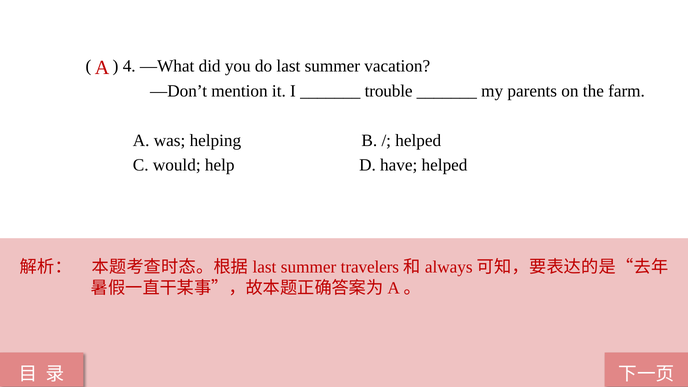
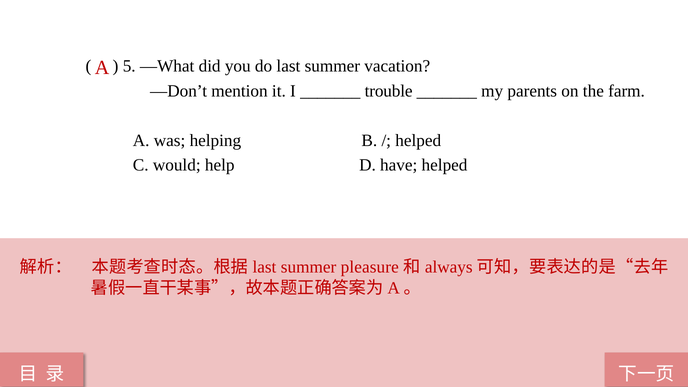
4: 4 -> 5 (129, 66)
travelers: travelers -> pleasure (370, 267)
